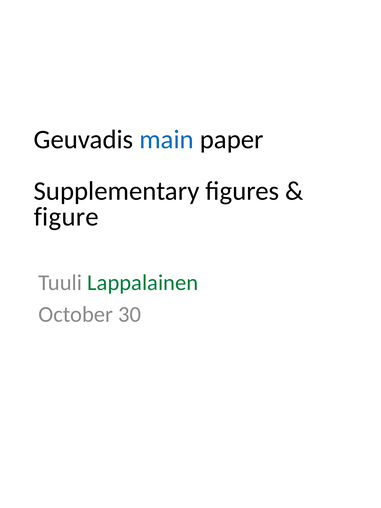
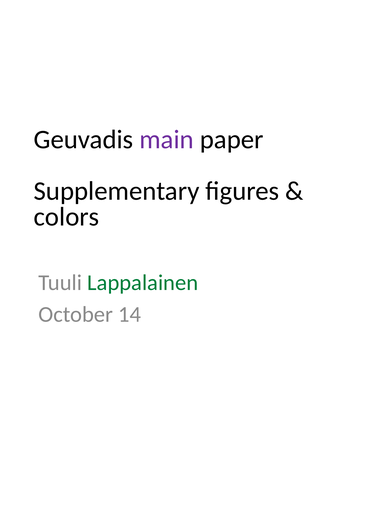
main colour: blue -> purple (167, 140)
figure: figure -> colors (66, 217)
30: 30 -> 14 (130, 314)
